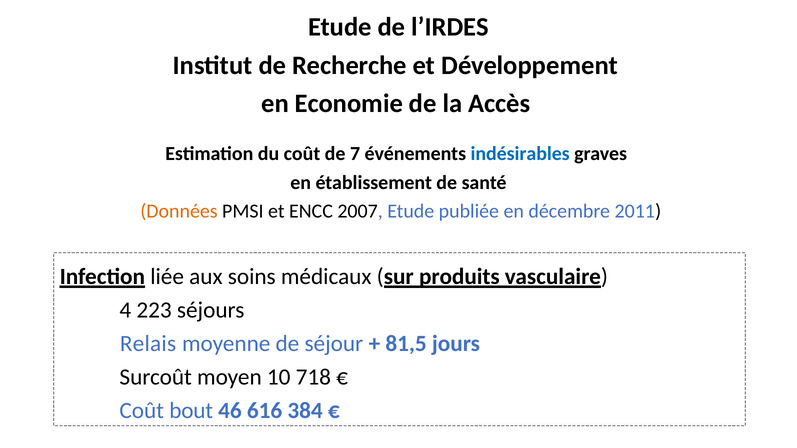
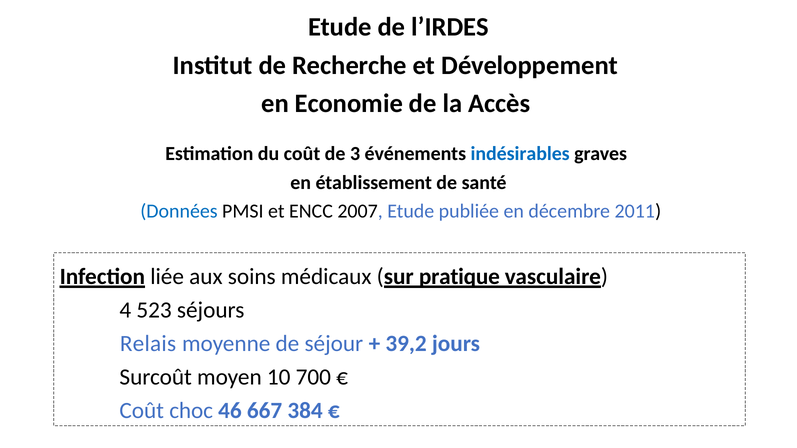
7: 7 -> 3 (355, 154)
Données colour: orange -> blue (179, 211)
produits: produits -> pratique (459, 277)
223: 223 -> 523 (154, 310)
81,5: 81,5 -> 39,2 (406, 344)
718: 718 -> 700 (313, 377)
bout: bout -> choc (191, 411)
616: 616 -> 667 (265, 411)
